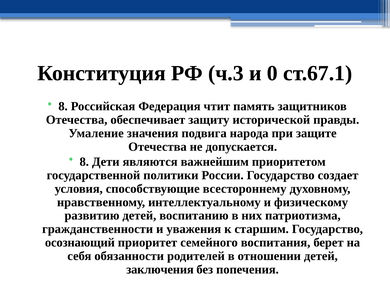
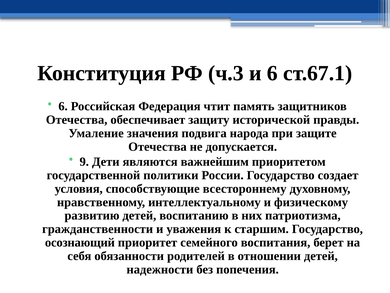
и 0: 0 -> 6 (272, 73)
8: 8 -> 6 (63, 106)
8: 8 -> 9 (84, 161)
заключения: заключения -> надежности (160, 269)
